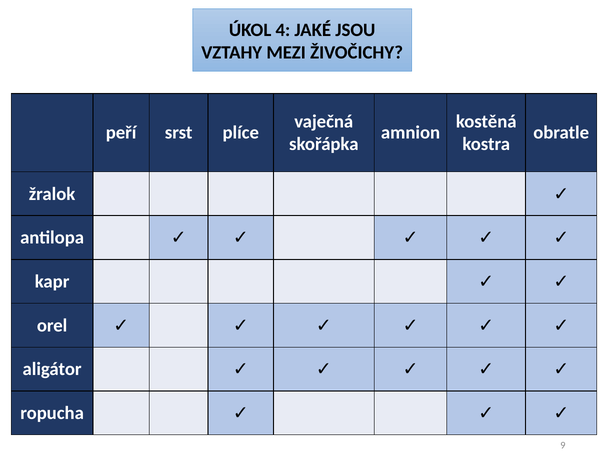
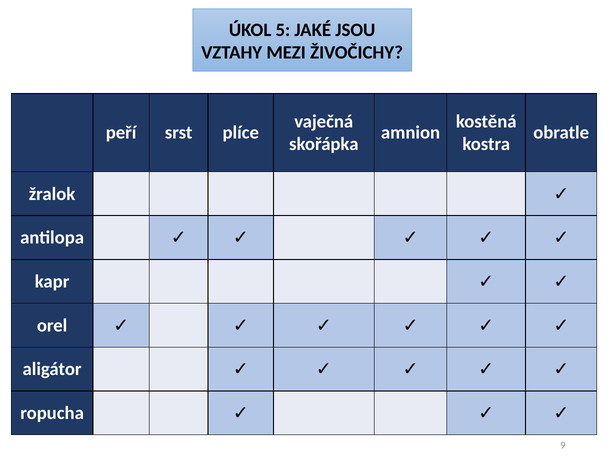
4: 4 -> 5 (283, 30)
